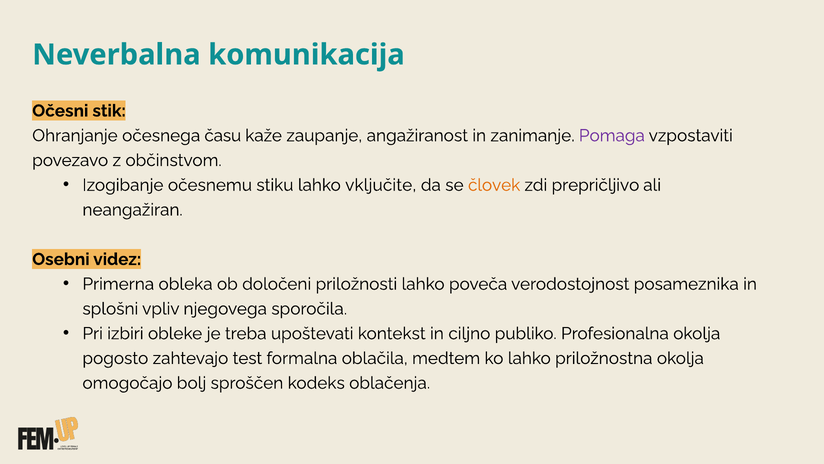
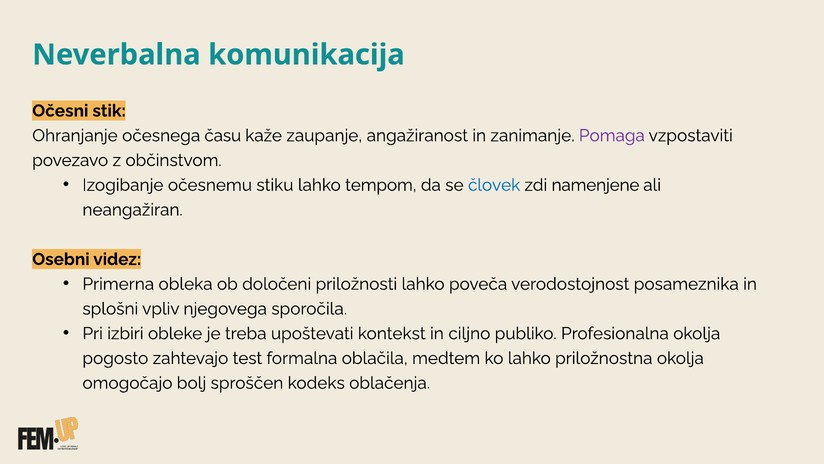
vključite: vključite -> tempom (381, 185)
človek colour: orange -> blue (494, 185)
prepričljivo: prepričljivo -> namenjene (596, 185)
